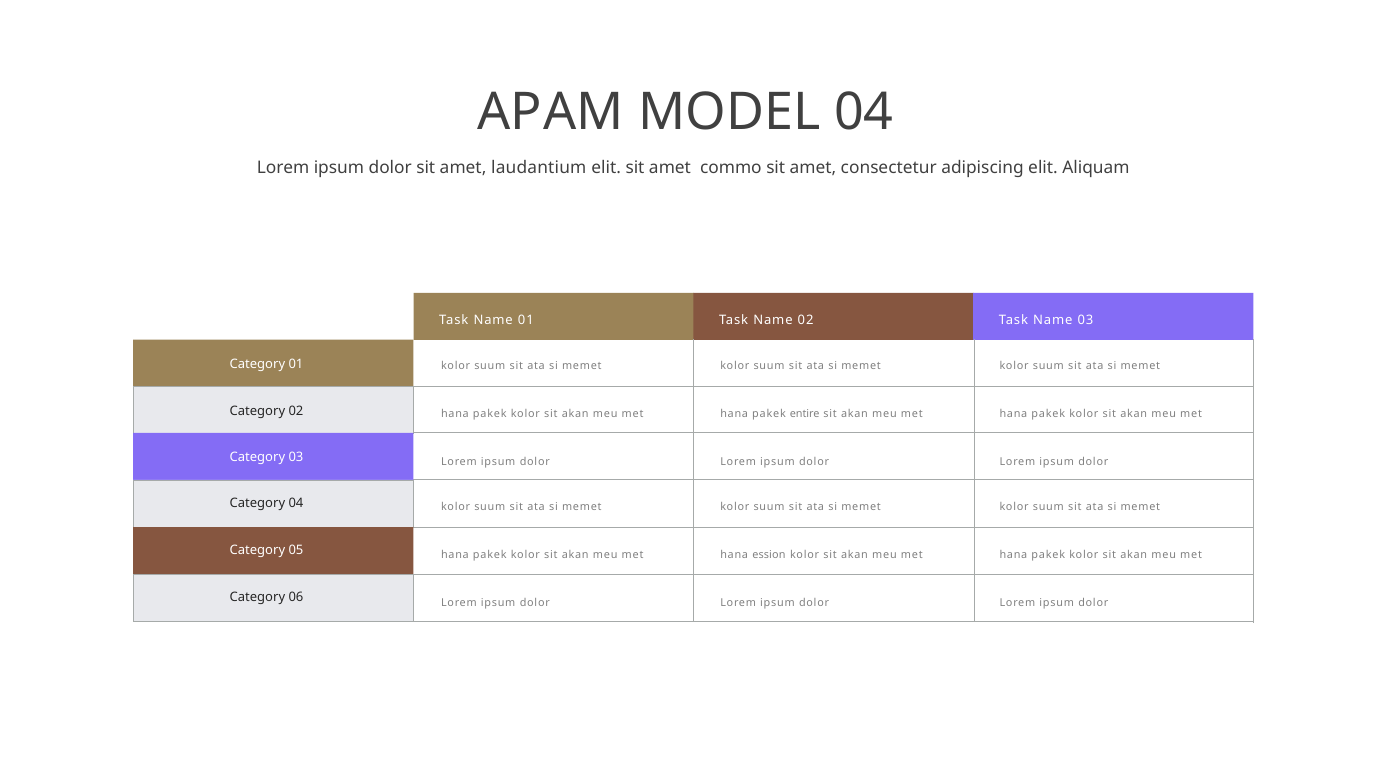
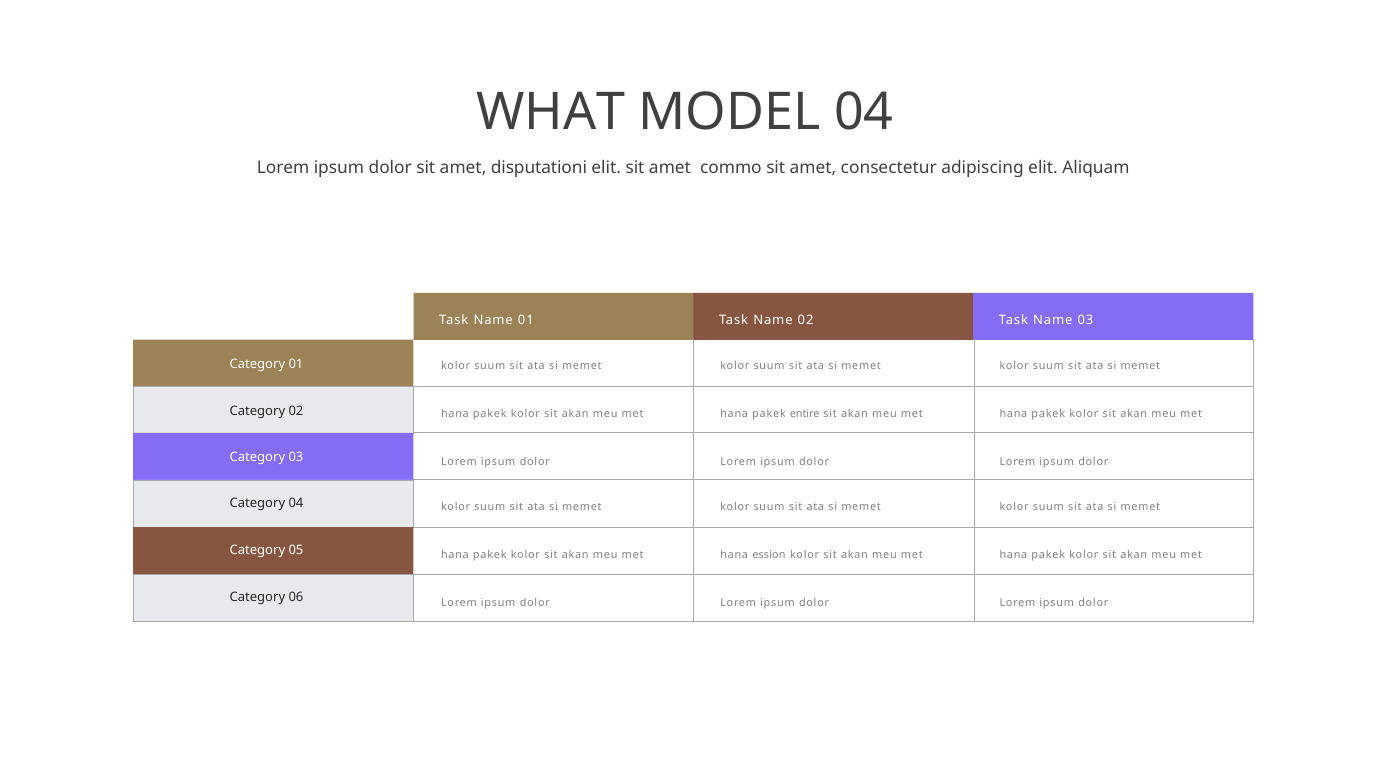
APAM: APAM -> WHAT (551, 112)
laudantium: laudantium -> disputationi (539, 168)
